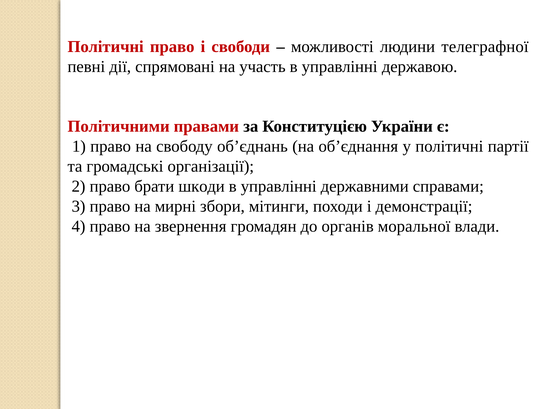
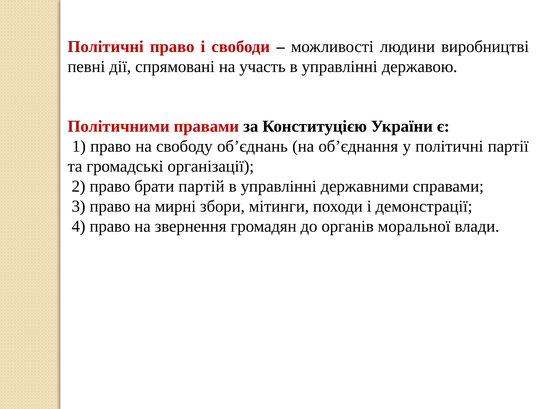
телеграфної: телеграфної -> виробництві (485, 47)
шкоди: шкоди -> партій (201, 186)
